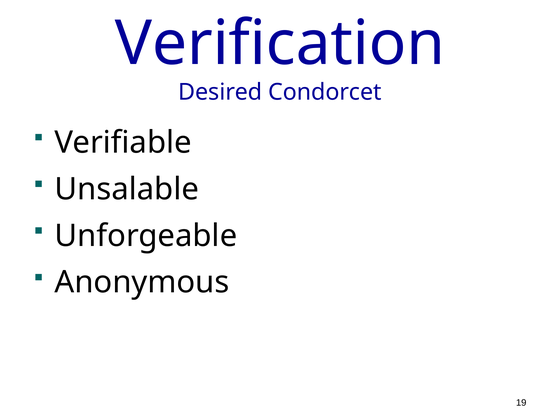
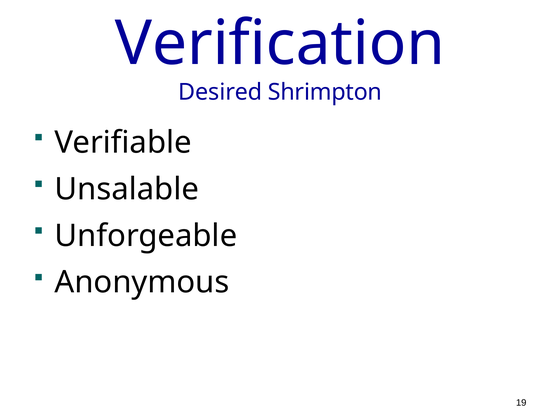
Condorcet: Condorcet -> Shrimpton (325, 92)
